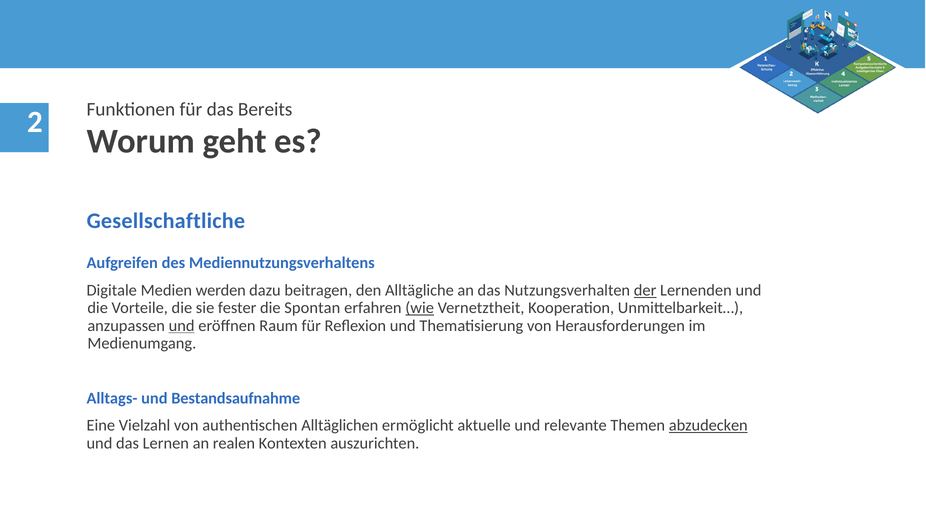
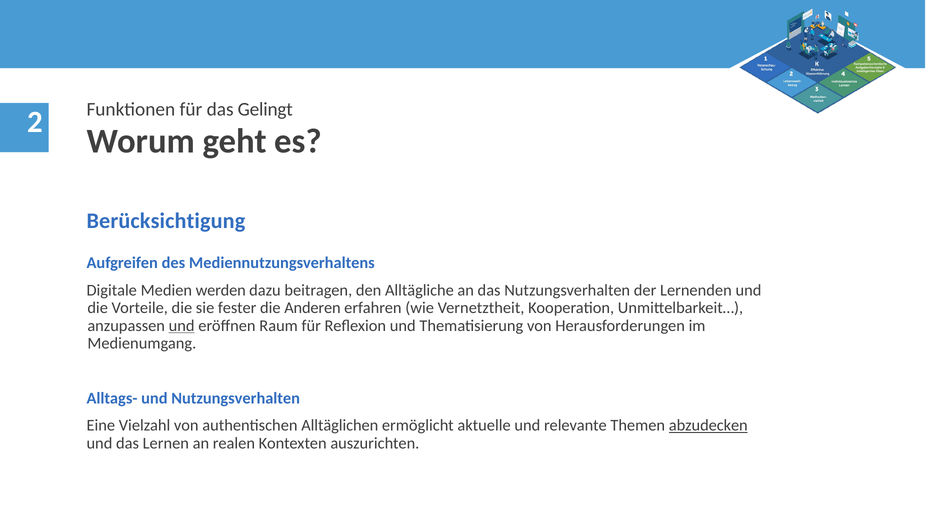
Bereits: Bereits -> Gelingt (265, 109)
Gesellschaftliche: Gesellschaftliche -> Berücksichtigung (166, 221)
der underline: present -> none (645, 290)
Spontan: Spontan -> Anderen (312, 308)
wie underline: present -> none (420, 308)
und Bestandsaufnahme: Bestandsaufnahme -> Nutzungsverhalten (236, 398)
